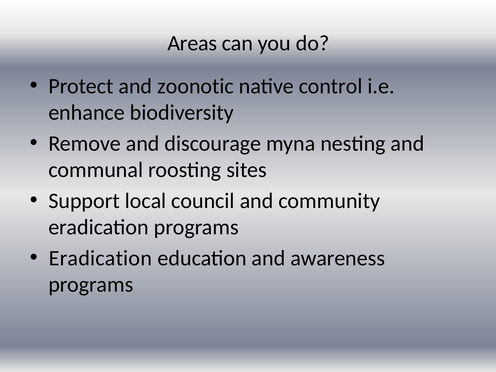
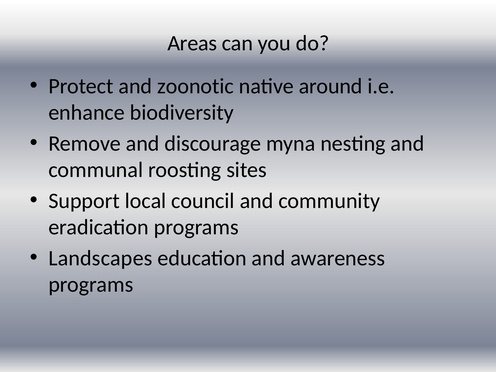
control: control -> around (331, 86)
Eradication: Eradication -> Landscapes (100, 258)
